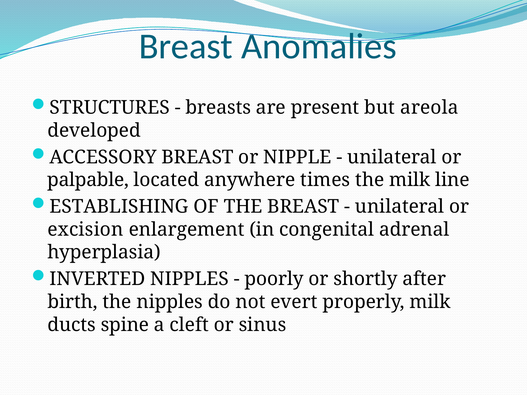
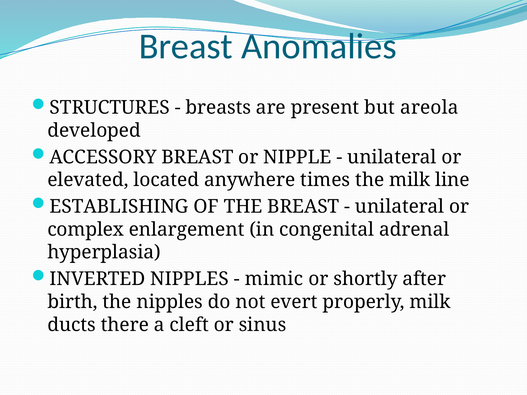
palpable: palpable -> elevated (88, 180)
excision: excision -> complex (86, 230)
poorly: poorly -> mimic (274, 279)
spine: spine -> there (125, 325)
